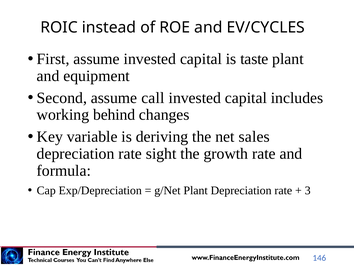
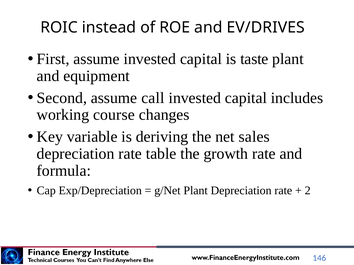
EV/CYCLES: EV/CYCLES -> EV/DRIVES (266, 27)
behind: behind -> course (114, 115)
sight: sight -> table (161, 154)
3: 3 -> 2 (308, 191)
